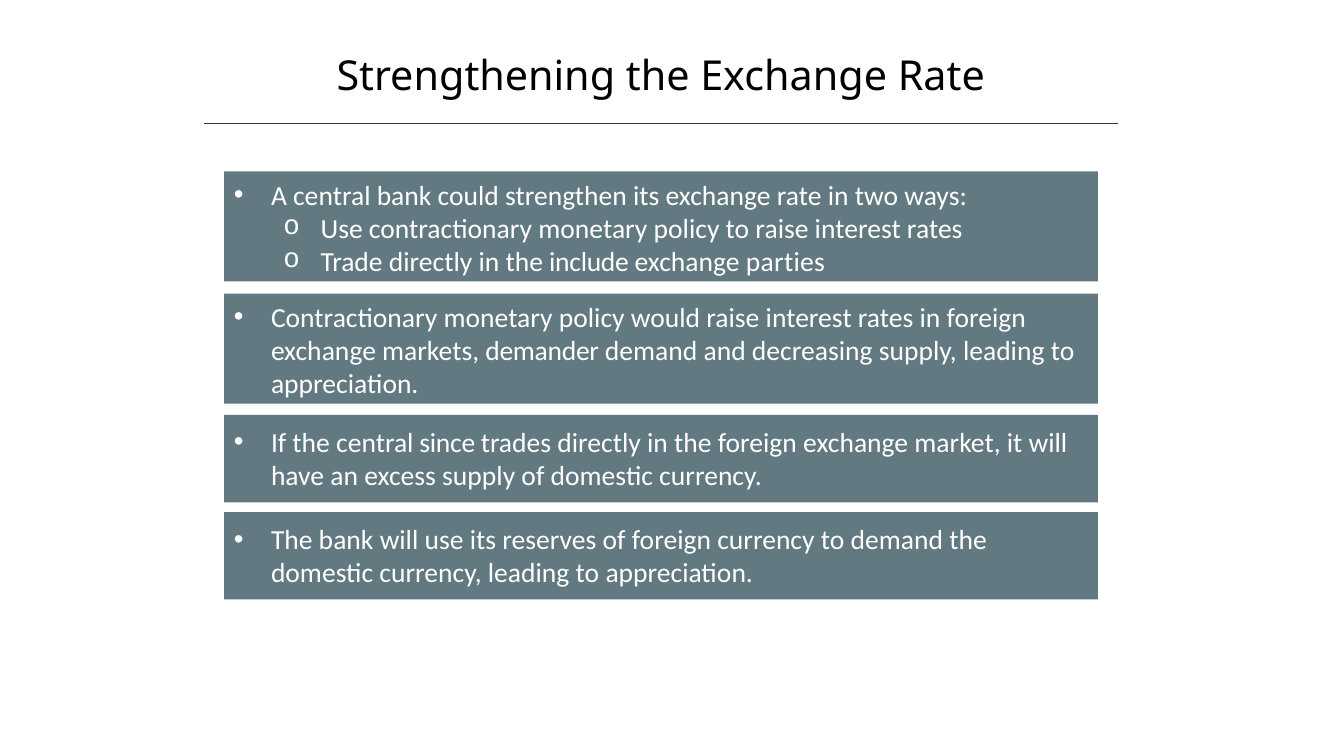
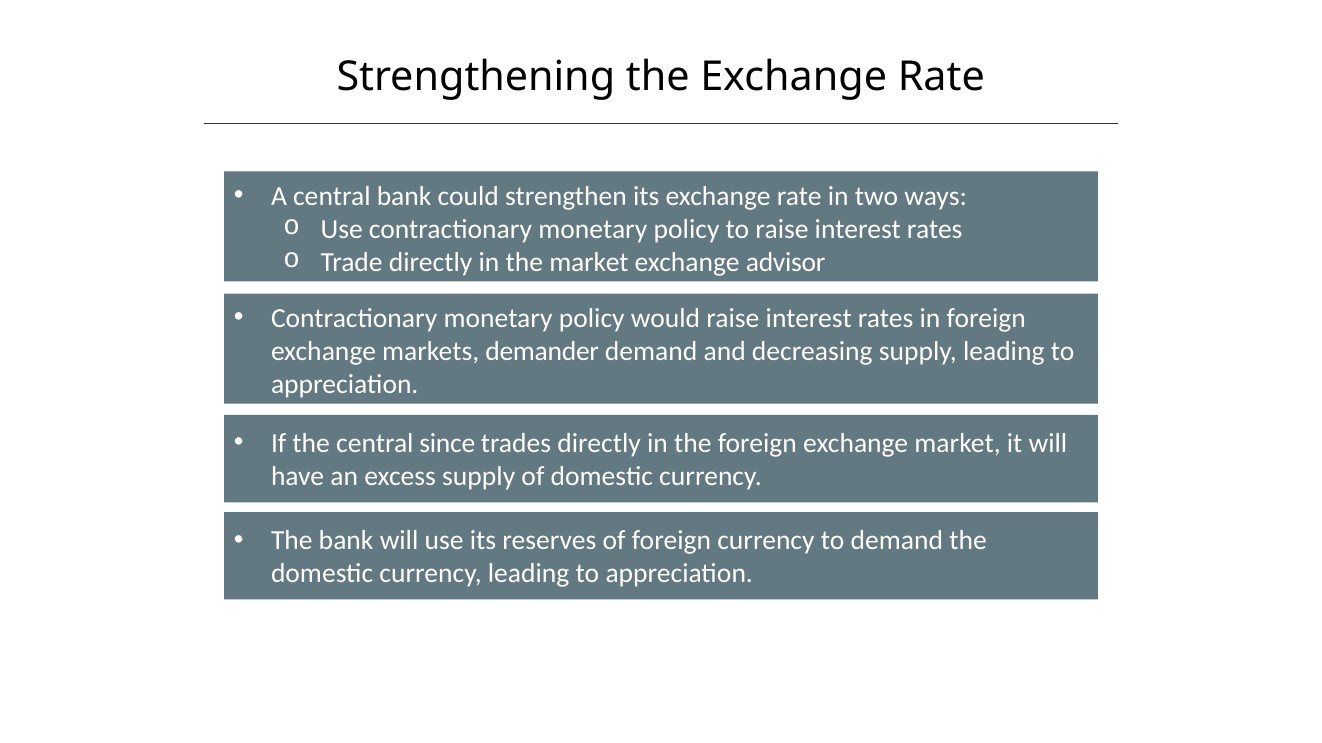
the include: include -> market (589, 262)
parties: parties -> advisor (786, 262)
